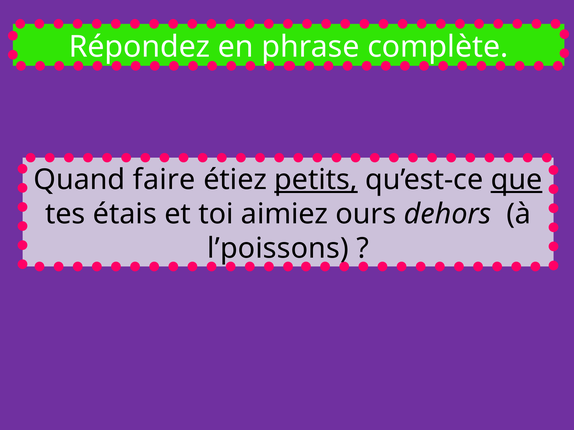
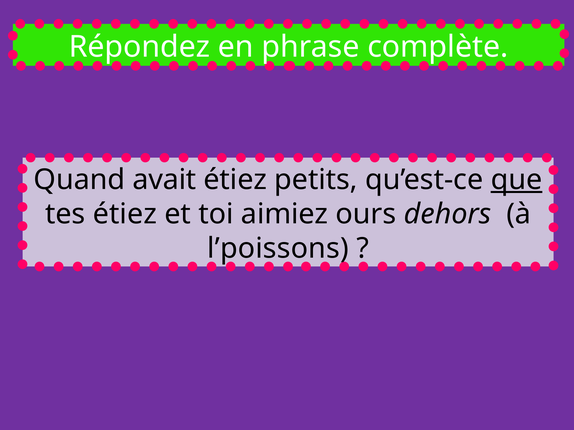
faire: faire -> avait (164, 180)
petits underline: present -> none (316, 180)
tes étais: étais -> étiez (125, 214)
